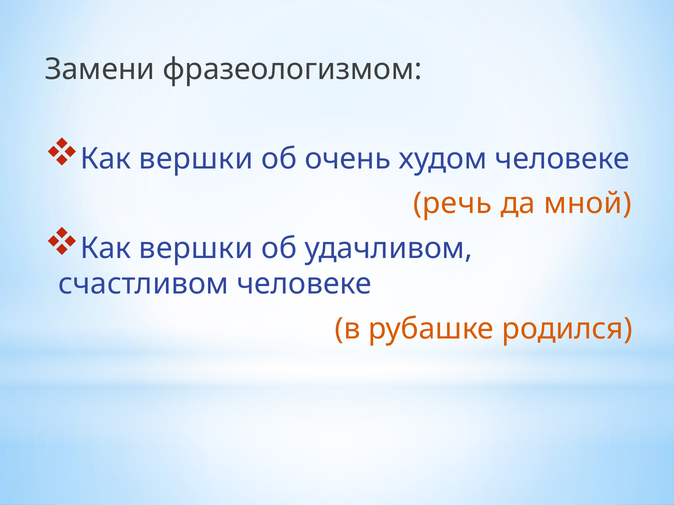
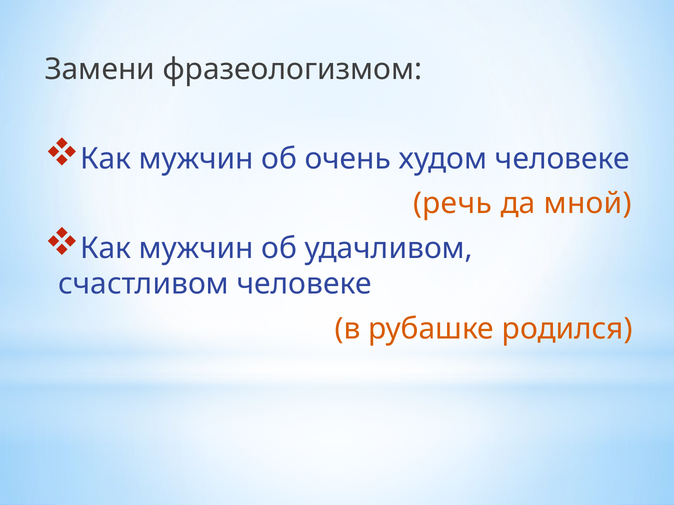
вершки: вершки -> мужчин (196, 159)
вершки: вершки -> мужчин (196, 248)
